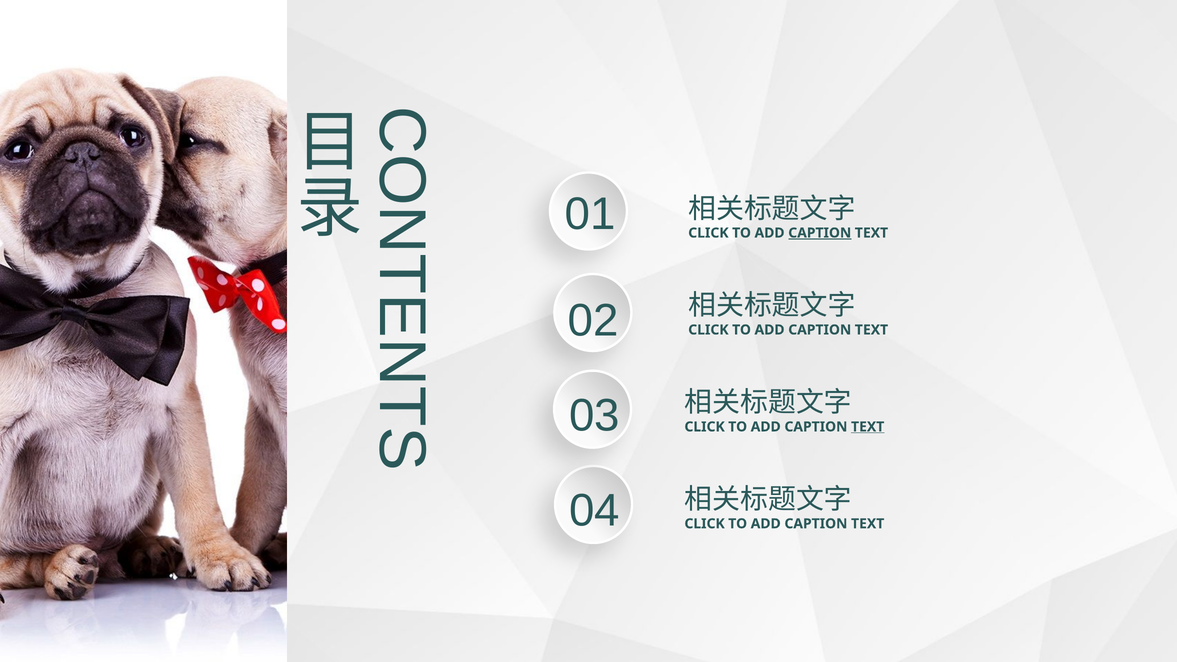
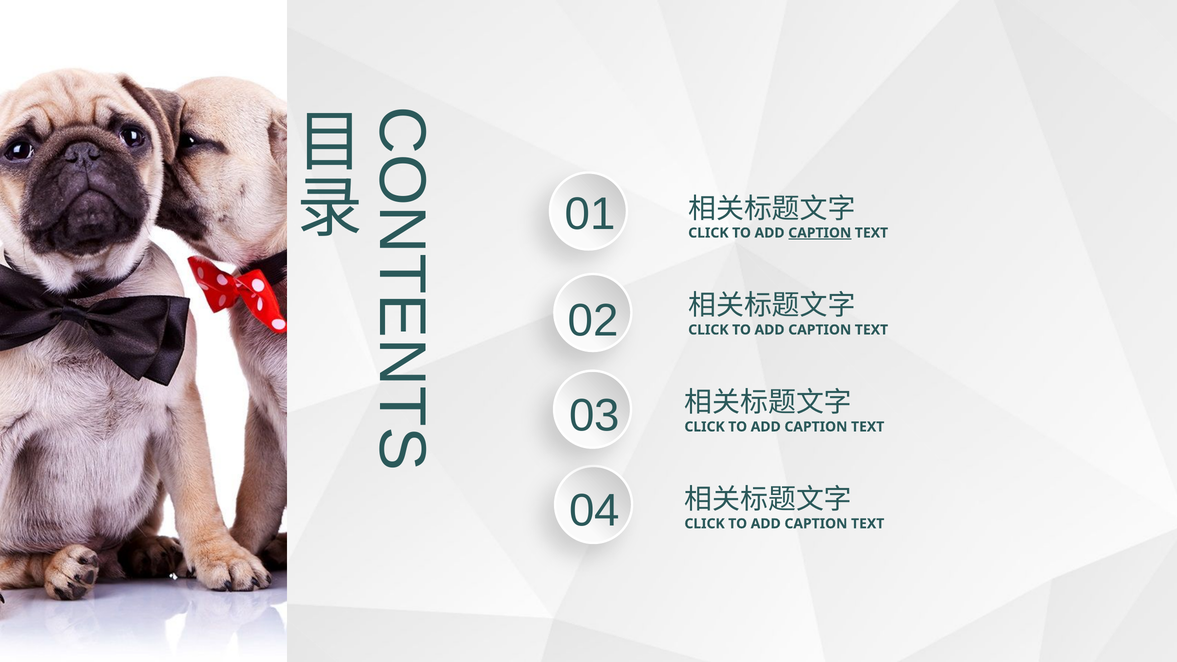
TEXT underline: present -> none (868, 427)
